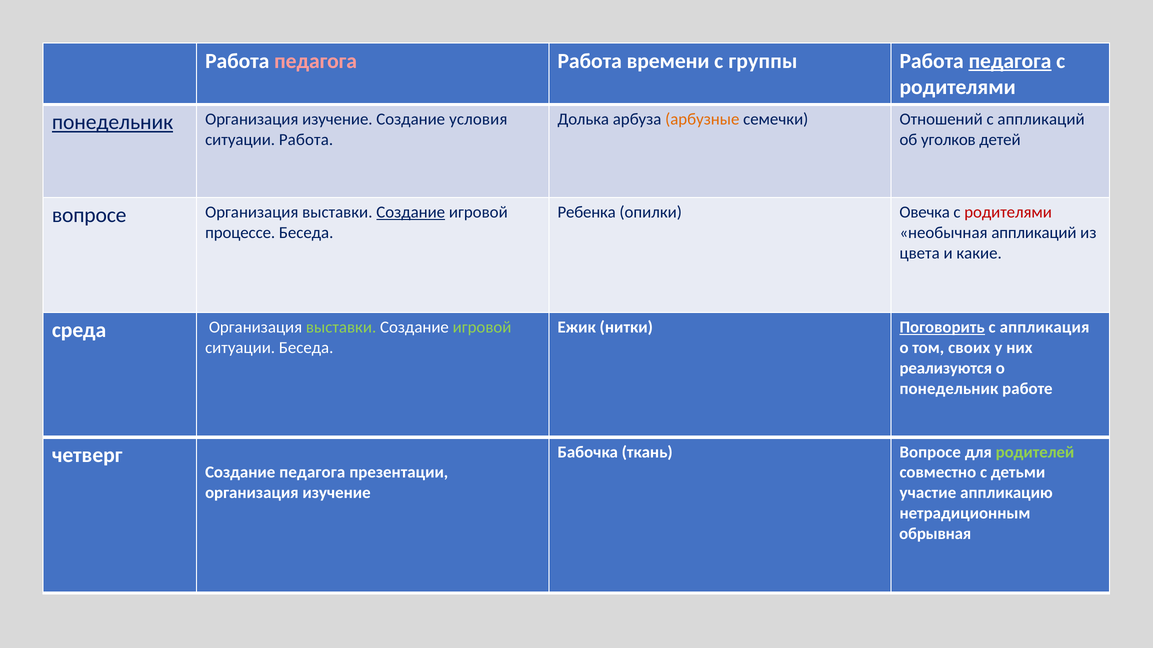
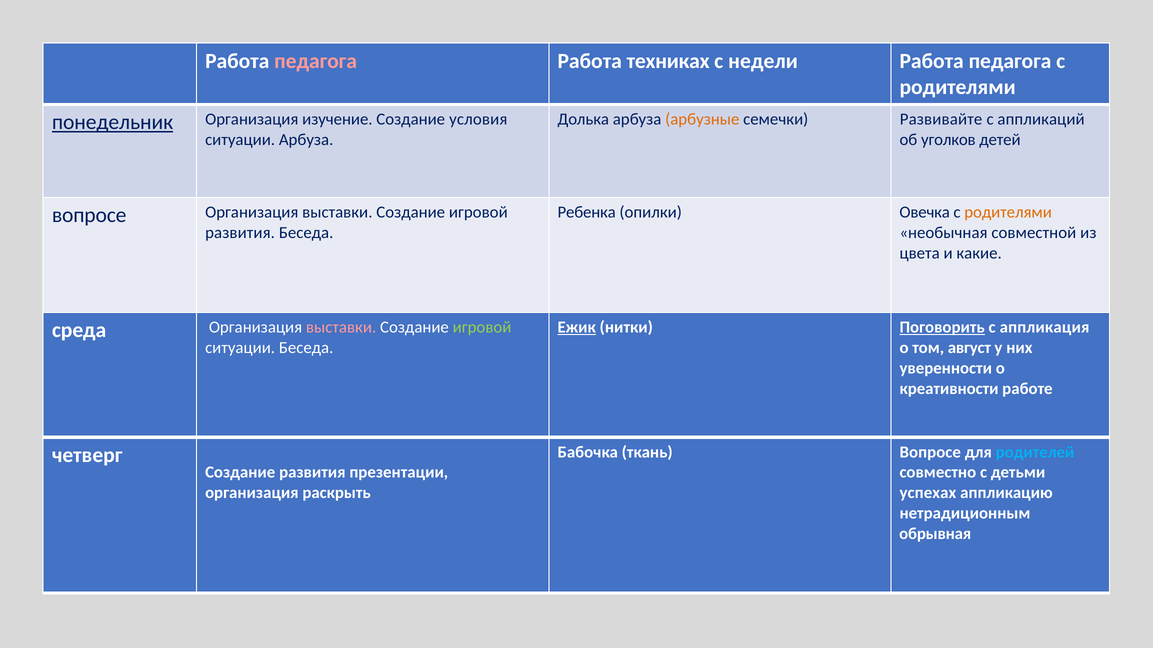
времени: времени -> техниках (668, 61)
группы: группы -> недели (763, 61)
педагога underline: present -> none (1010, 61)
Отношений: Отношений -> Развивайте (941, 119)
ситуации Работа: Работа -> Арбуза (306, 140)
родителями colour: red -> orange (1008, 212)
Создание underline: present -> none (411, 212)
процессе: процессе -> развития (240, 233)
необычная аппликаций: аппликаций -> совместной (1034, 233)
Ежик underline: none -> present (577, 328)
выставки colour: light green -> pink (341, 328)
своих: своих -> август (969, 348)
реализуются: реализуются -> уверенности (946, 369)
понедельник: понедельник -> креативности (949, 389)
родителей colour: light green -> light blue (1035, 452)
Создание педагога: педагога -> развития (312, 473)
изучение: изучение -> раскрыть (337, 493)
участие: участие -> успехах (928, 493)
